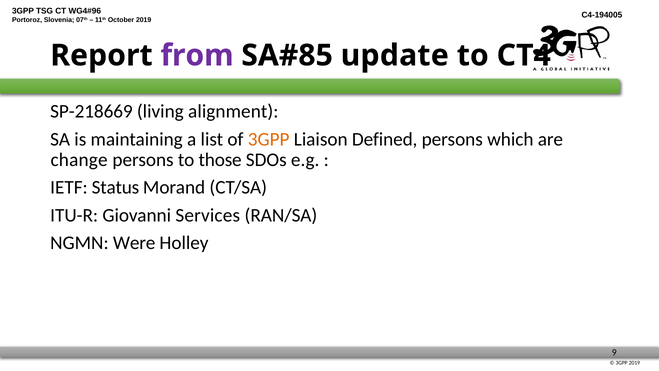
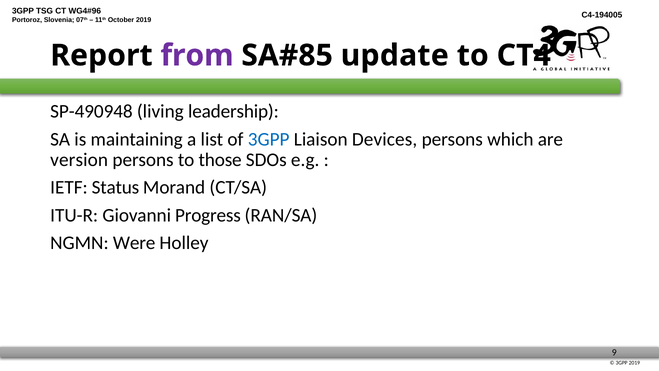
SP-218669: SP-218669 -> SP-490948 (91, 111)
alignment: alignment -> leadership (233, 111)
3GPP colour: orange -> blue (269, 139)
Defined: Defined -> Devices (385, 139)
change: change -> version (79, 160)
Services: Services -> Progress (208, 215)
